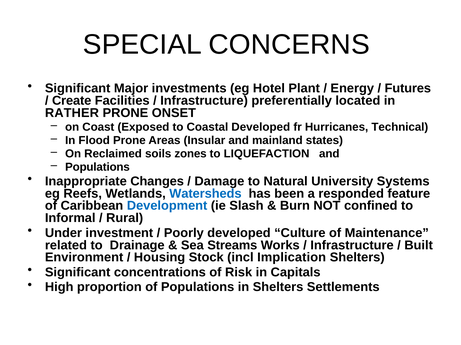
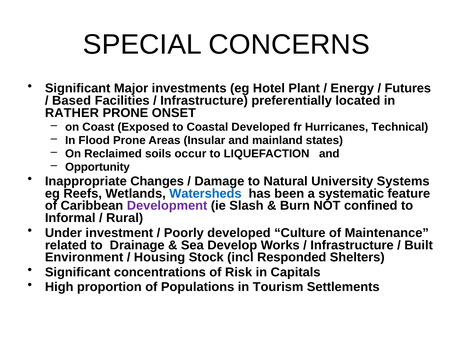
Create: Create -> Based (72, 101)
zones: zones -> occur (190, 154)
Populations: Populations -> Opportunity (97, 167)
responded: responded -> systematic (351, 194)
Development colour: blue -> purple (167, 206)
Streams: Streams -> Develop (232, 246)
Implication: Implication -> Responded (292, 258)
in Shelters: Shelters -> Tourism (278, 288)
